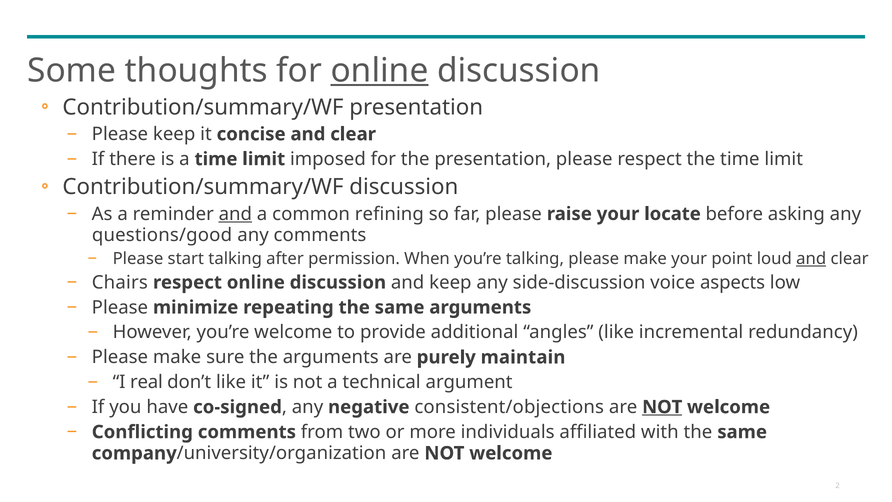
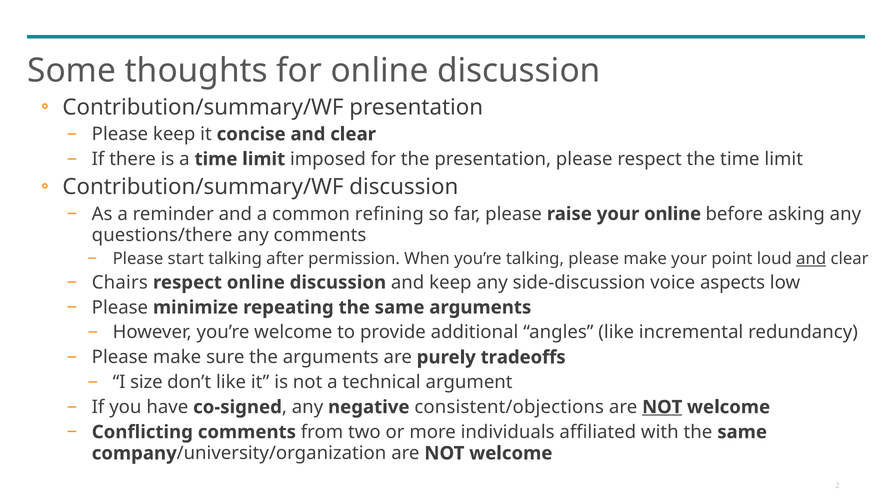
online underline: present -> none (380, 70)
and underline: present -> none (235, 214)
your locate: locate -> online (673, 214)
questions/good: questions/good -> questions/there (162, 235)
maintain: maintain -> tradeoffs (523, 357)
real: real -> size (146, 382)
